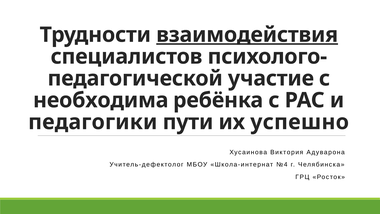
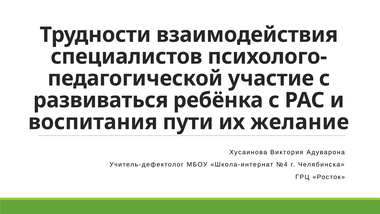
взаимодействия underline: present -> none (247, 35)
необходима: необходима -> развиваться (101, 100)
педагогики: педагогики -> воспитания (93, 122)
успешно: успешно -> желание (300, 122)
